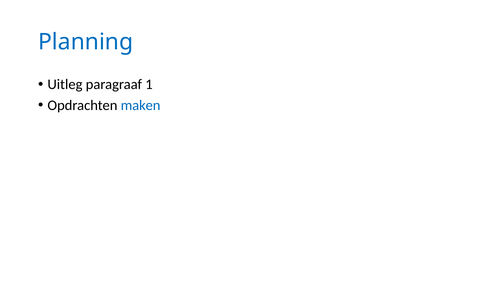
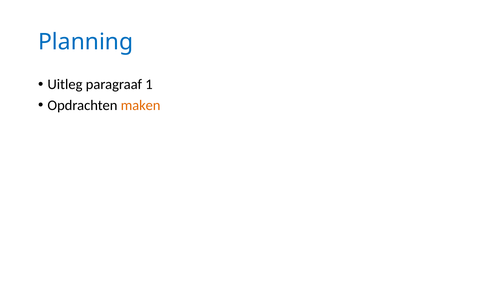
maken colour: blue -> orange (141, 106)
